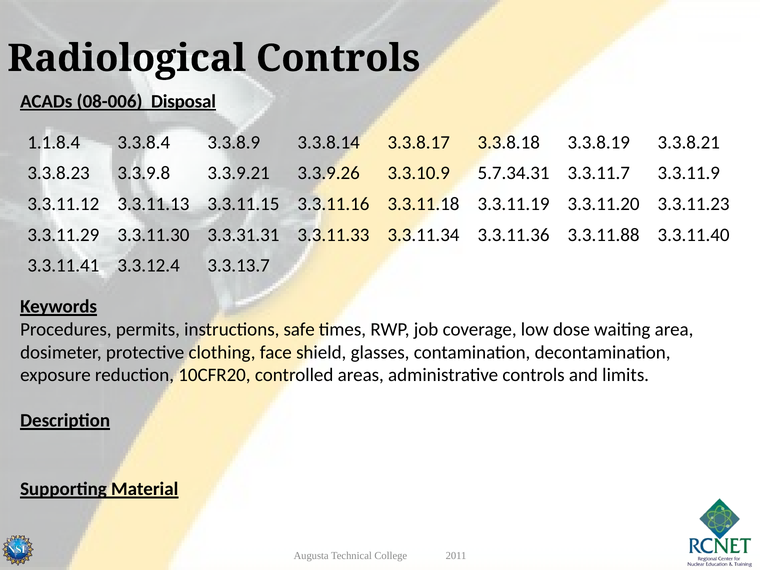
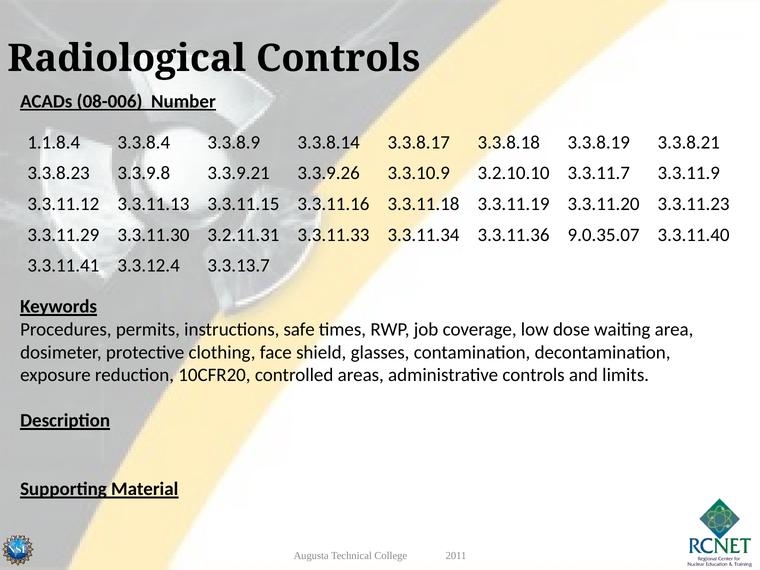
Disposal: Disposal -> Number (183, 102)
5.7.34.31: 5.7.34.31 -> 3.2.10.10 (514, 173)
3.3.31.31: 3.3.31.31 -> 3.2.11.31 (243, 235)
3.3.11.88: 3.3.11.88 -> 9.0.35.07 (604, 235)
